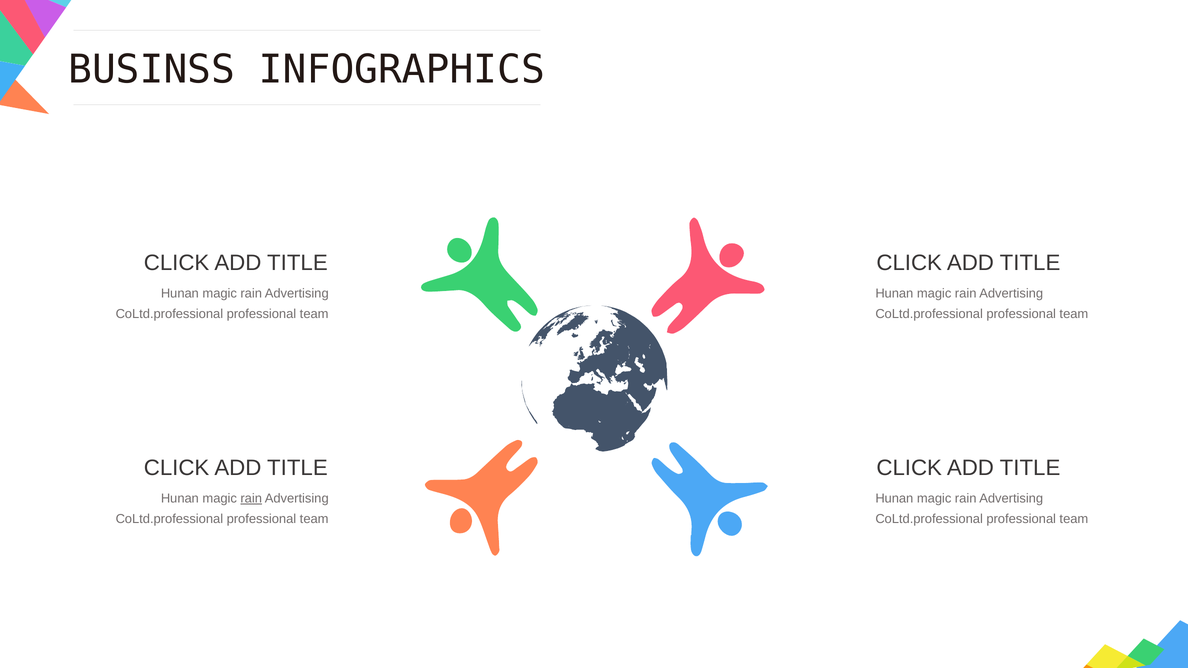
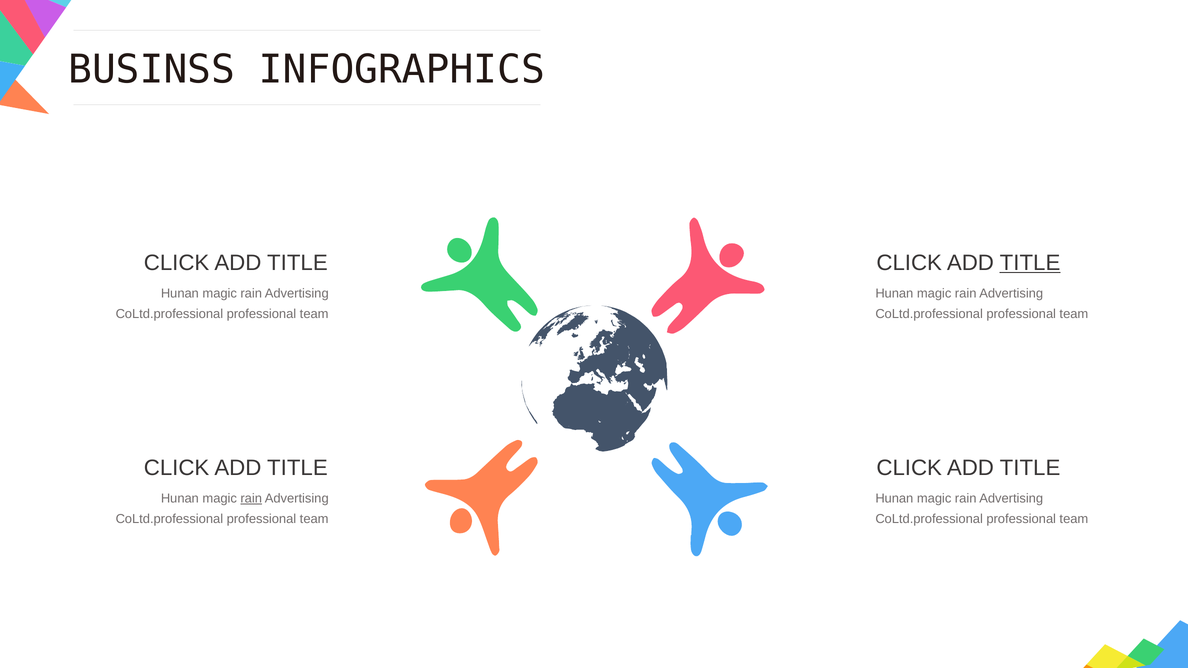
TITLE underline: none -> present (1030, 263)
